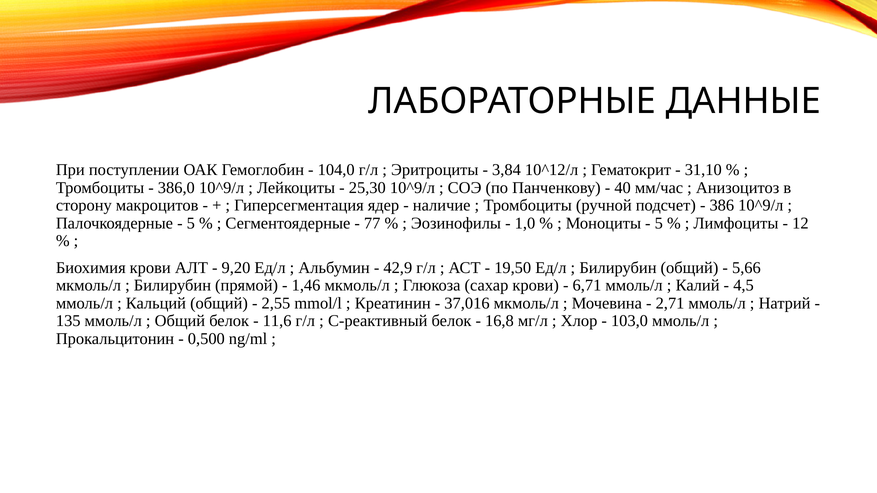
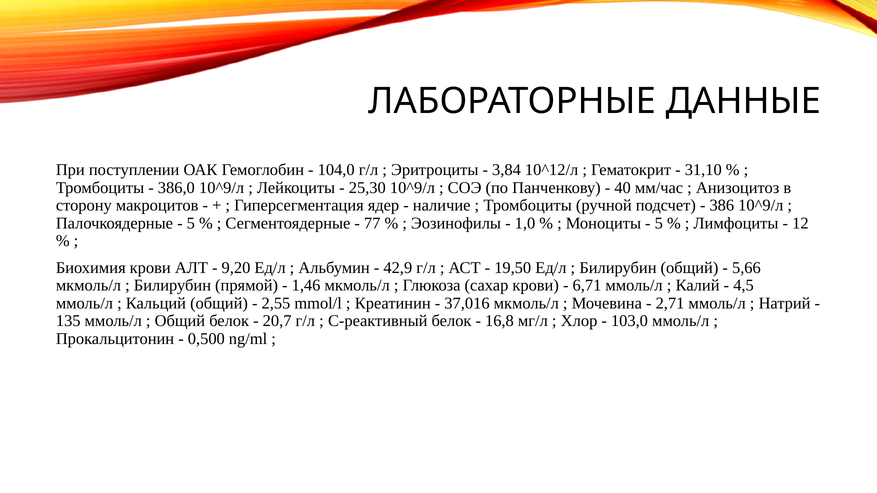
11,6: 11,6 -> 20,7 (277, 321)
